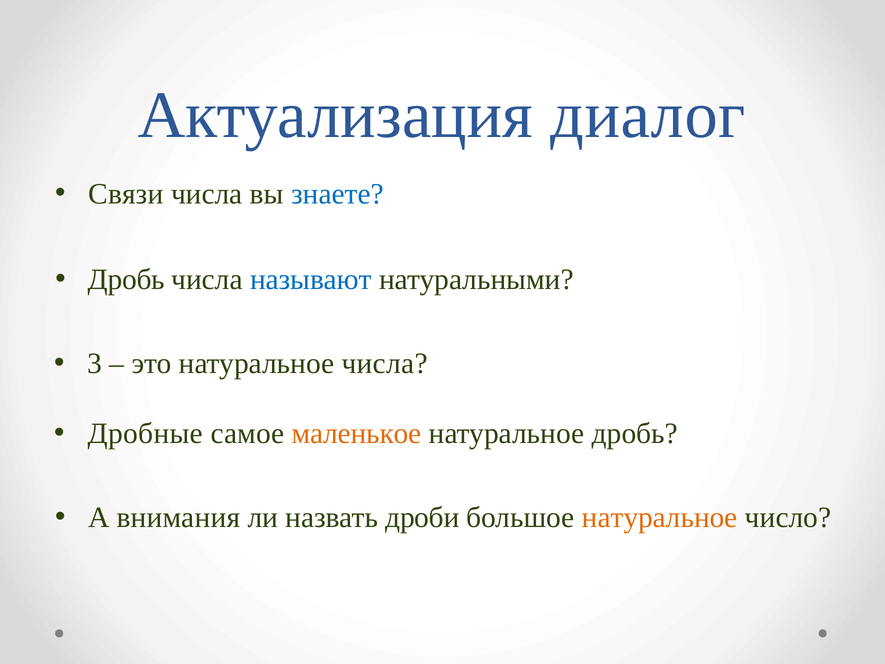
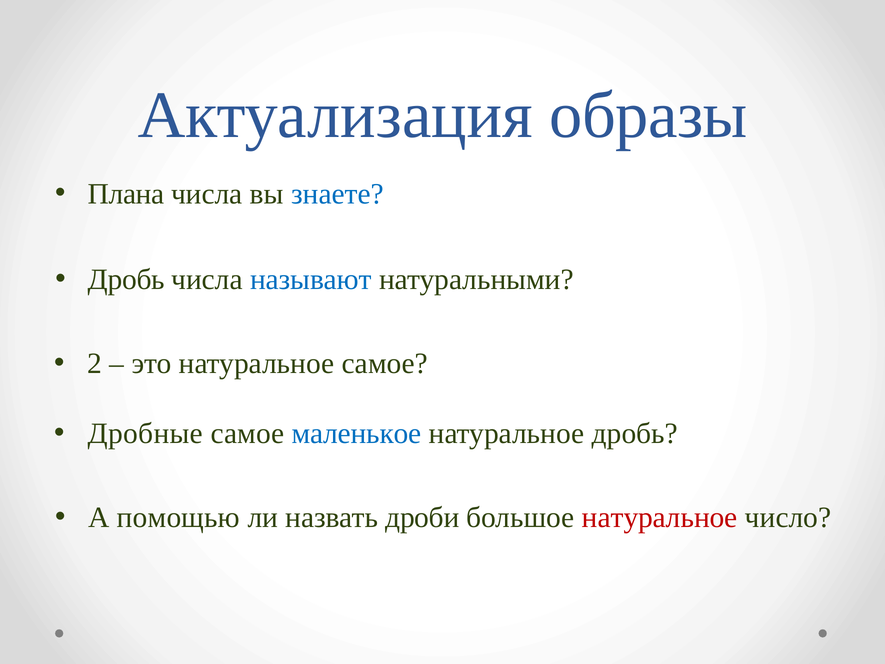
диалог: диалог -> образы (648, 115)
Связи: Связи -> Плана (126, 194)
3: 3 -> 2 (95, 363)
натуральное числа: числа -> самое (385, 363)
маленькое colour: orange -> blue (357, 433)
внимания: внимания -> помощью (178, 517)
натуральное colour: orange -> red (660, 517)
